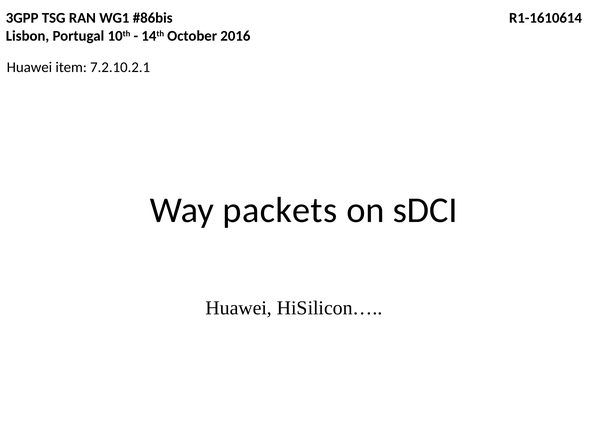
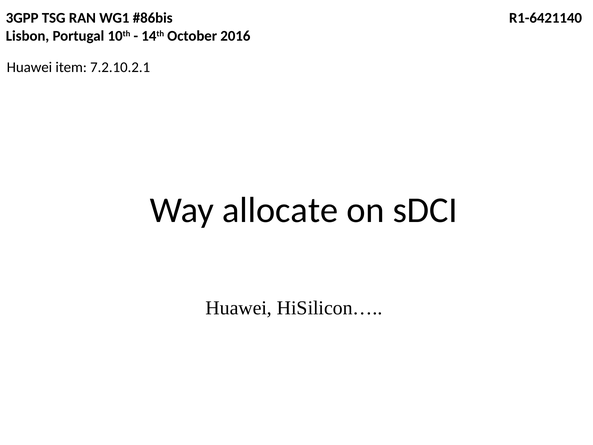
R1-1610614: R1-1610614 -> R1-6421140 (546, 18)
packets: packets -> allocate (280, 210)
